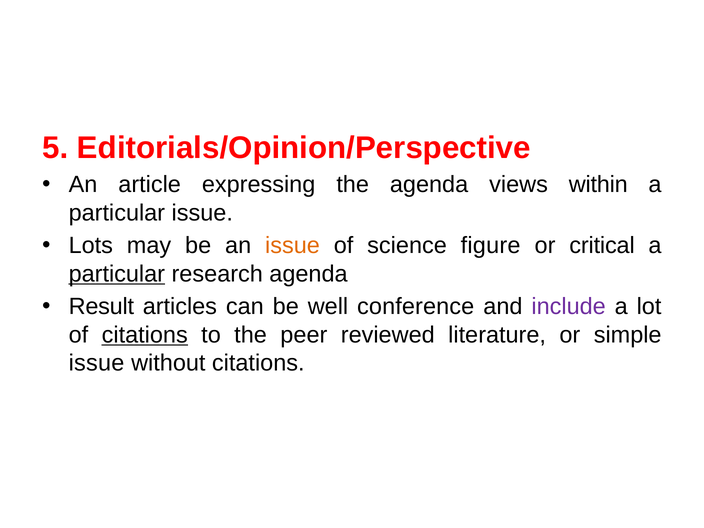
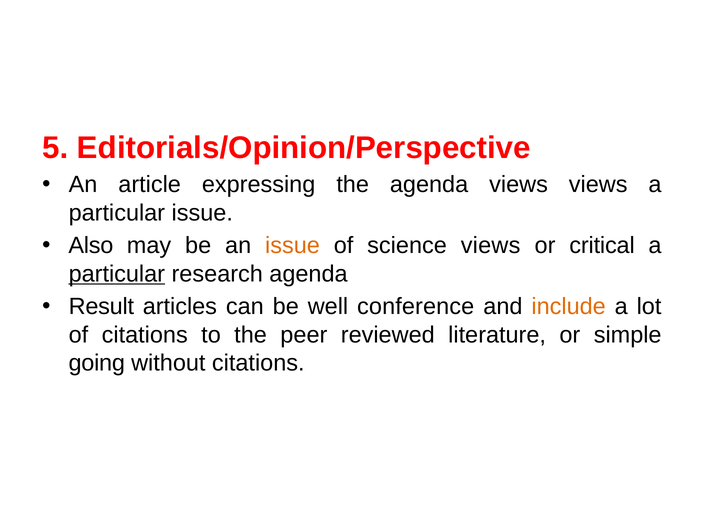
views within: within -> views (598, 185)
Lots: Lots -> Also (91, 246)
science figure: figure -> views (491, 246)
include colour: purple -> orange (569, 307)
citations underline: present -> none (145, 335)
issue: issue -> going (97, 363)
